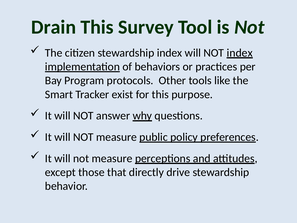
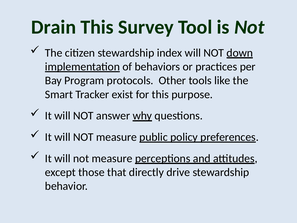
NOT index: index -> down (240, 53)
